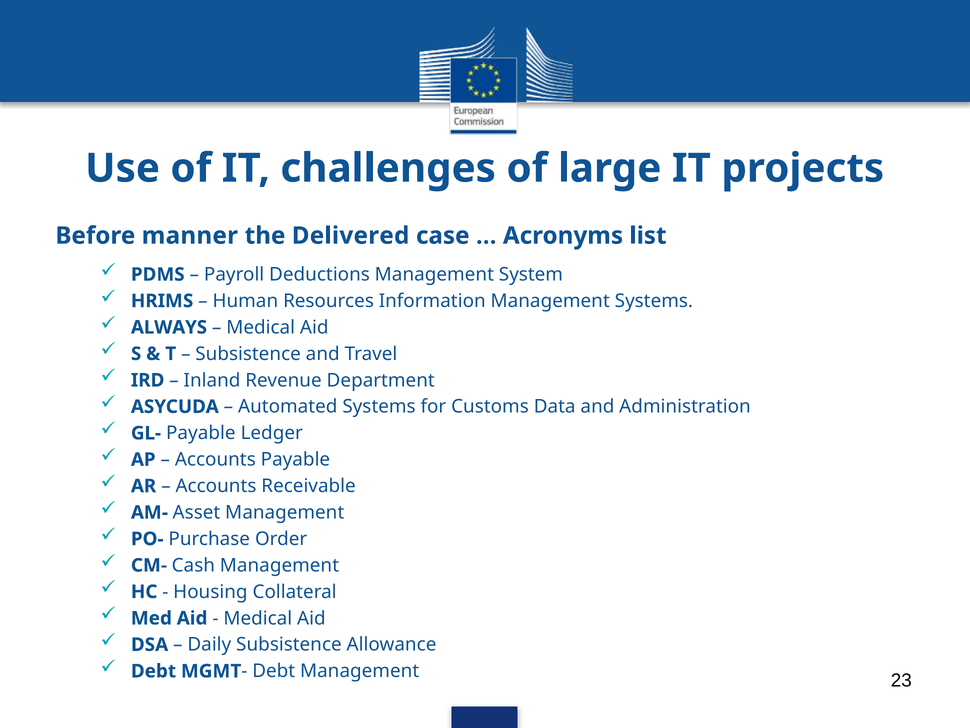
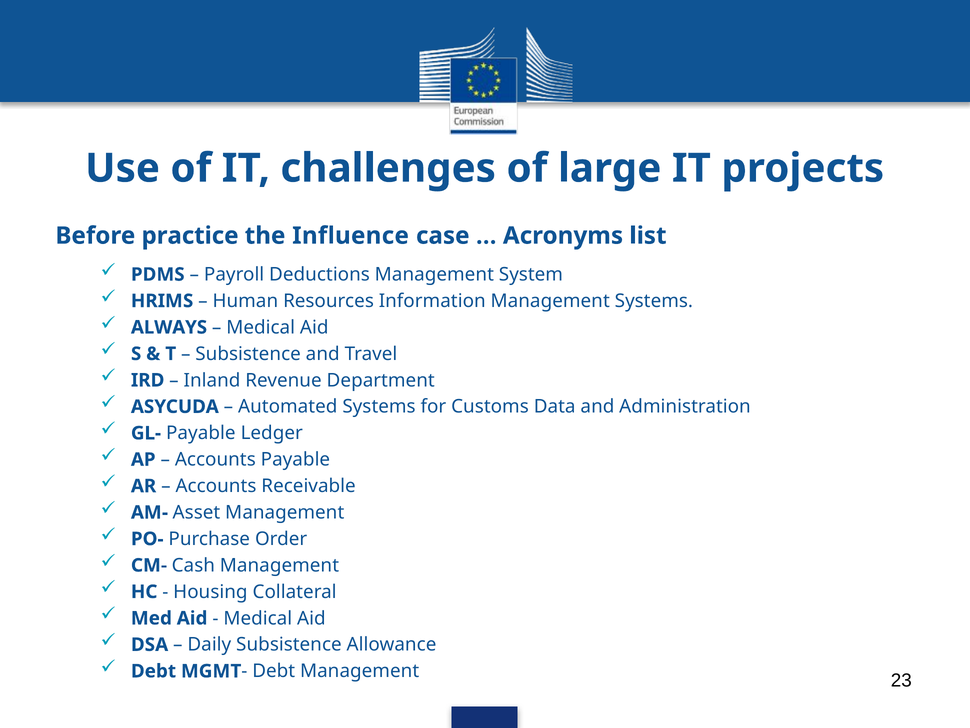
manner: manner -> practice (190, 236)
Delivered: Delivered -> Influence (351, 236)
